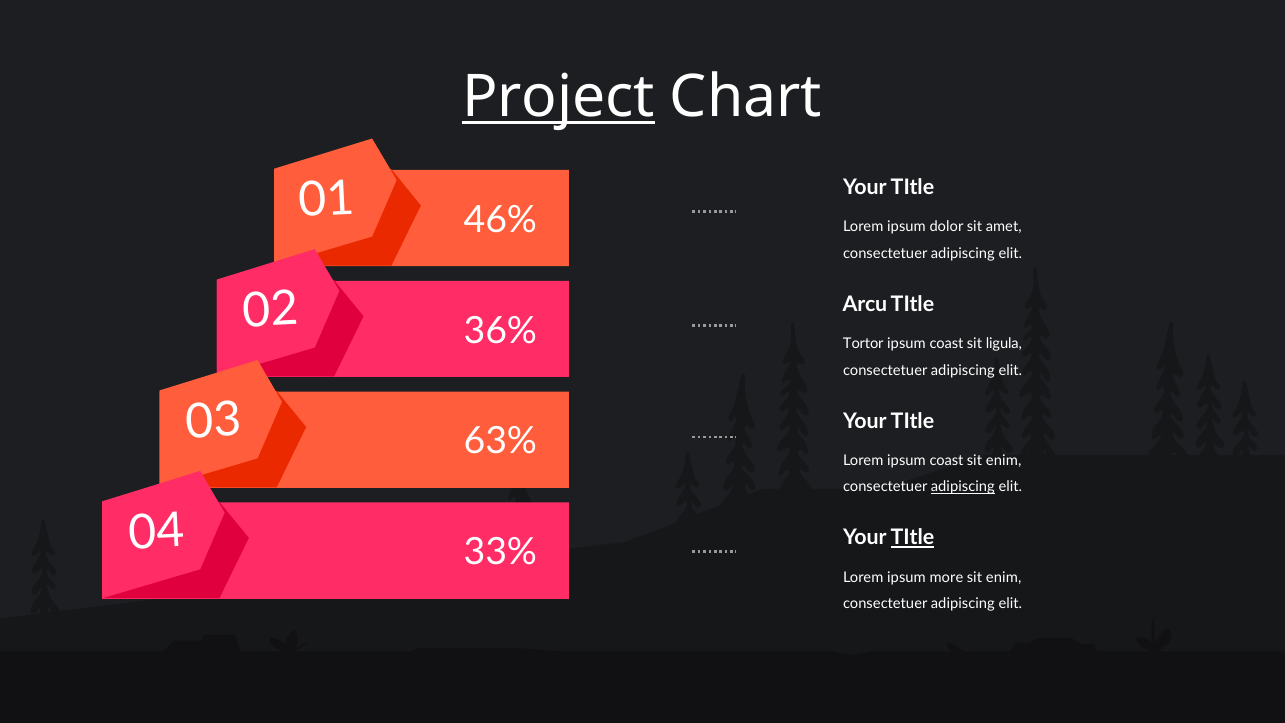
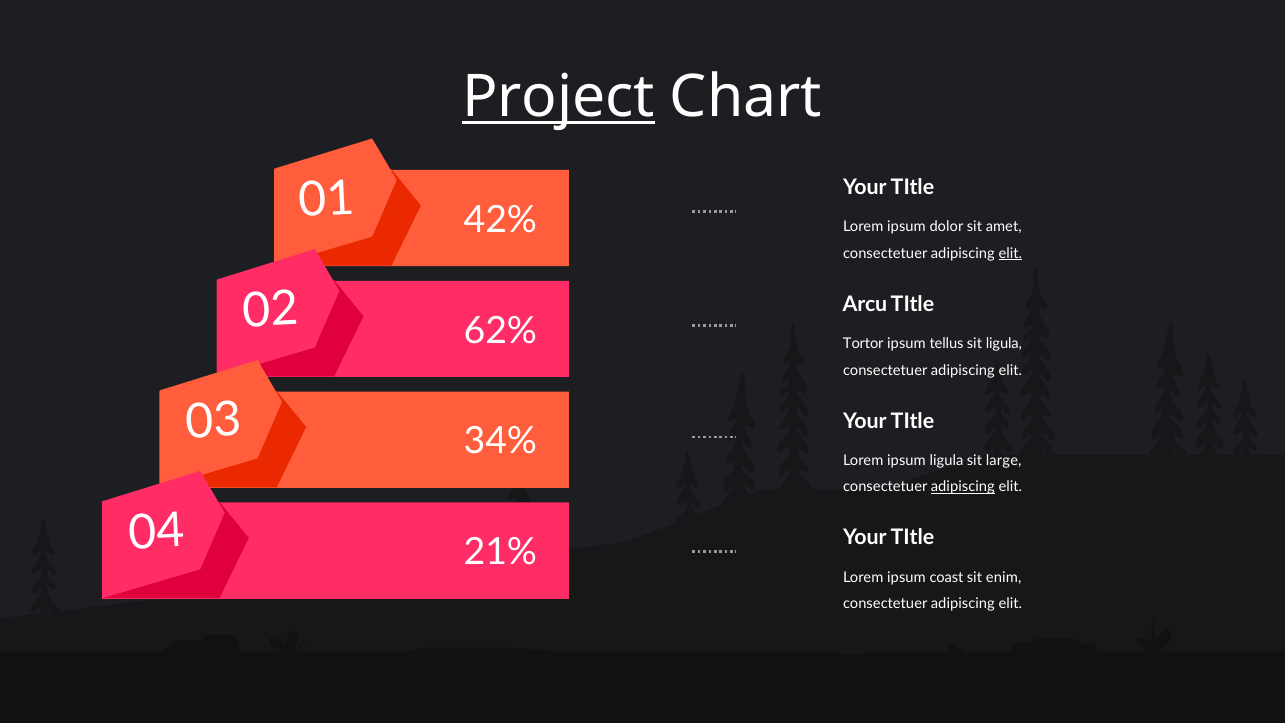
46%: 46% -> 42% (500, 220)
elit underline: none -> present (1010, 253)
36%: 36% -> 62% (500, 331)
coast: coast -> tellus (947, 344)
63%: 63% -> 34% (500, 441)
Lorem ipsum coast: coast -> ligula (946, 460)
enim: enim -> large (1004, 460)
33%: 33% -> 21% (500, 552)
TItle underline: present -> none (912, 538)
more: more -> coast (947, 577)
